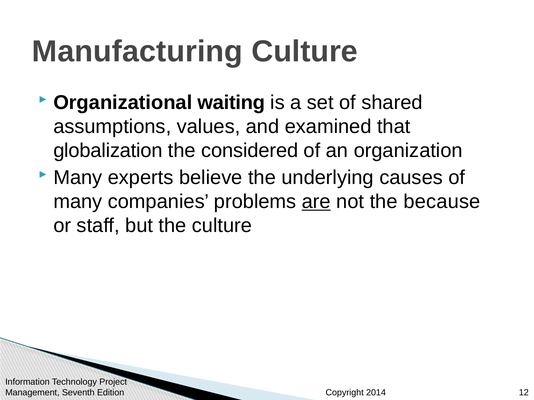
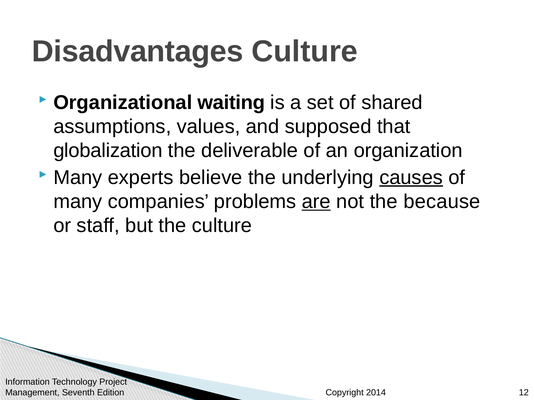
Manufacturing: Manufacturing -> Disadvantages (138, 52)
examined: examined -> supposed (328, 127)
considered: considered -> deliverable (250, 151)
causes underline: none -> present (411, 178)
